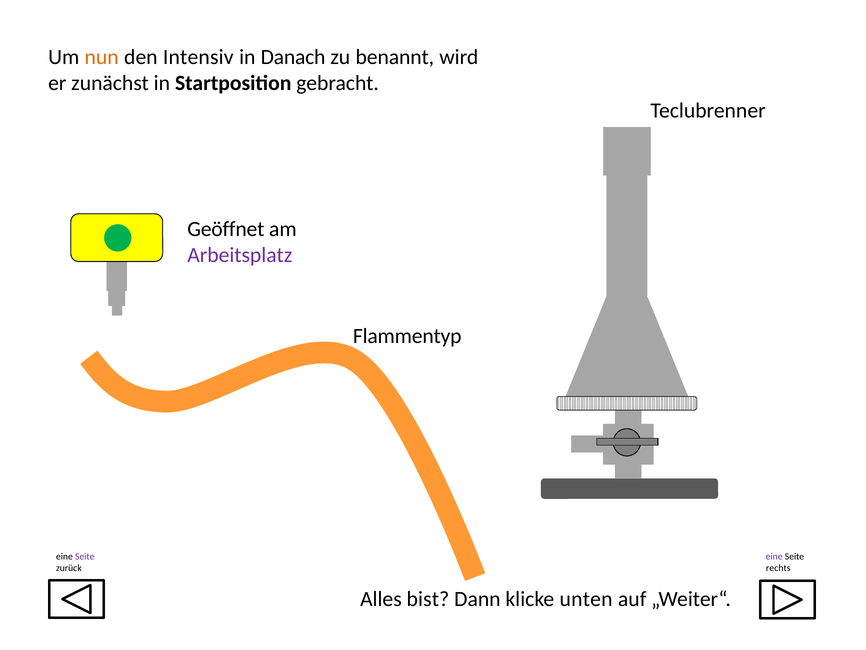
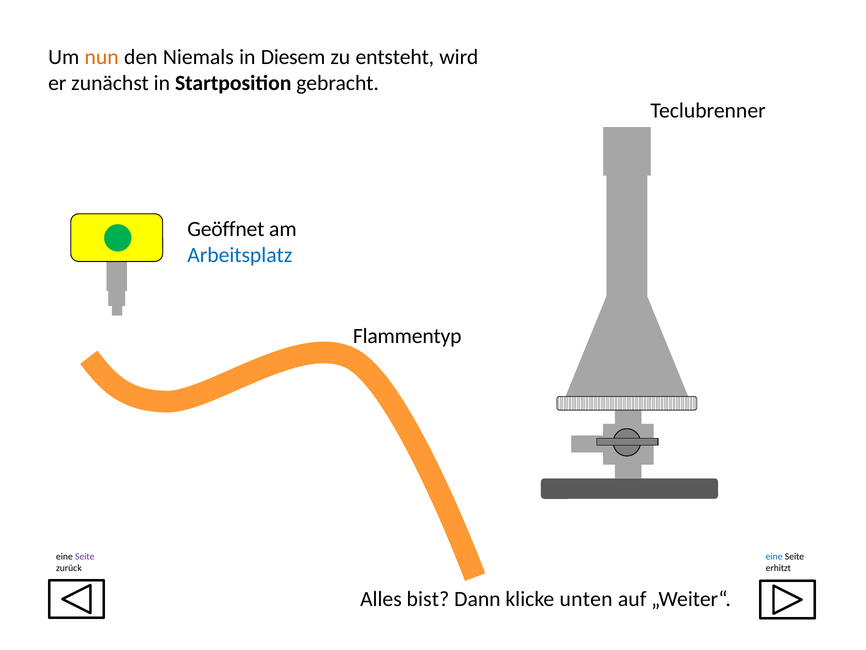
Intensiv: Intensiv -> Niemals (198, 57)
Danach: Danach -> Diesem (293, 57)
benannt: benannt -> entsteht (395, 57)
Arbeitsplatz colour: purple -> blue (240, 255)
eine colour: purple -> blue (774, 556)
rechts: rechts -> erhitzt (778, 568)
